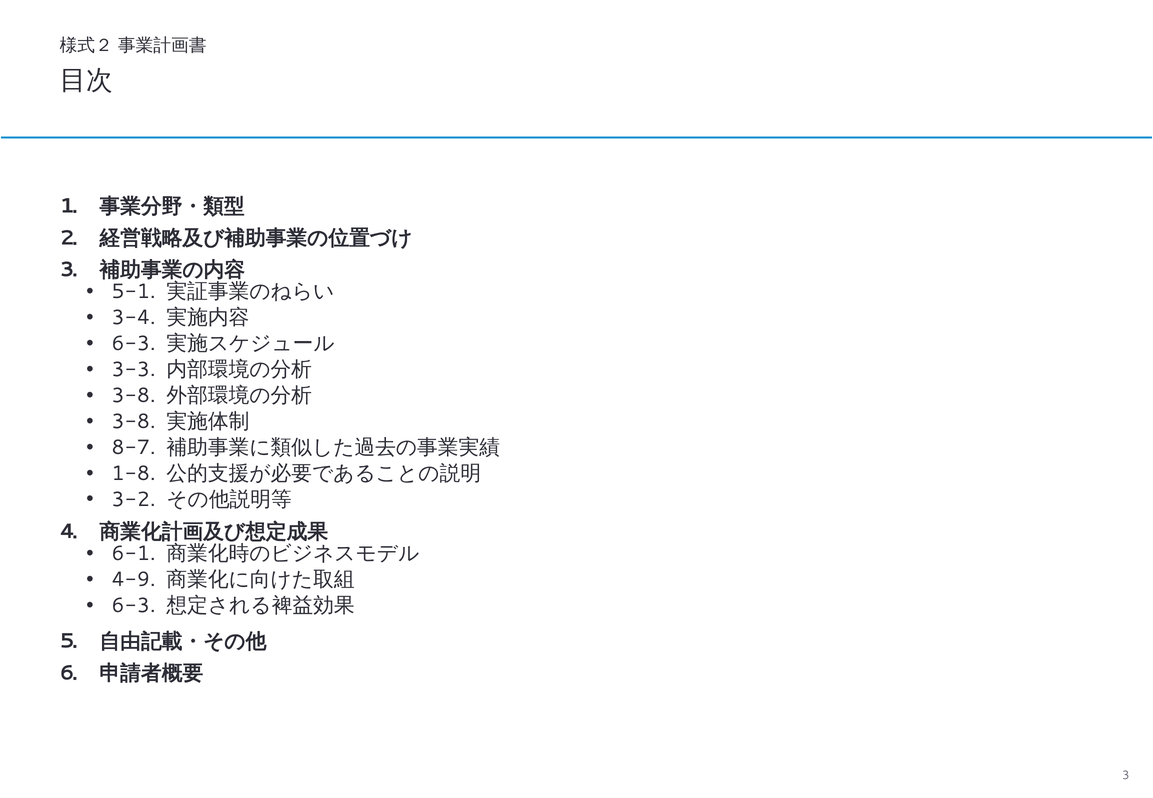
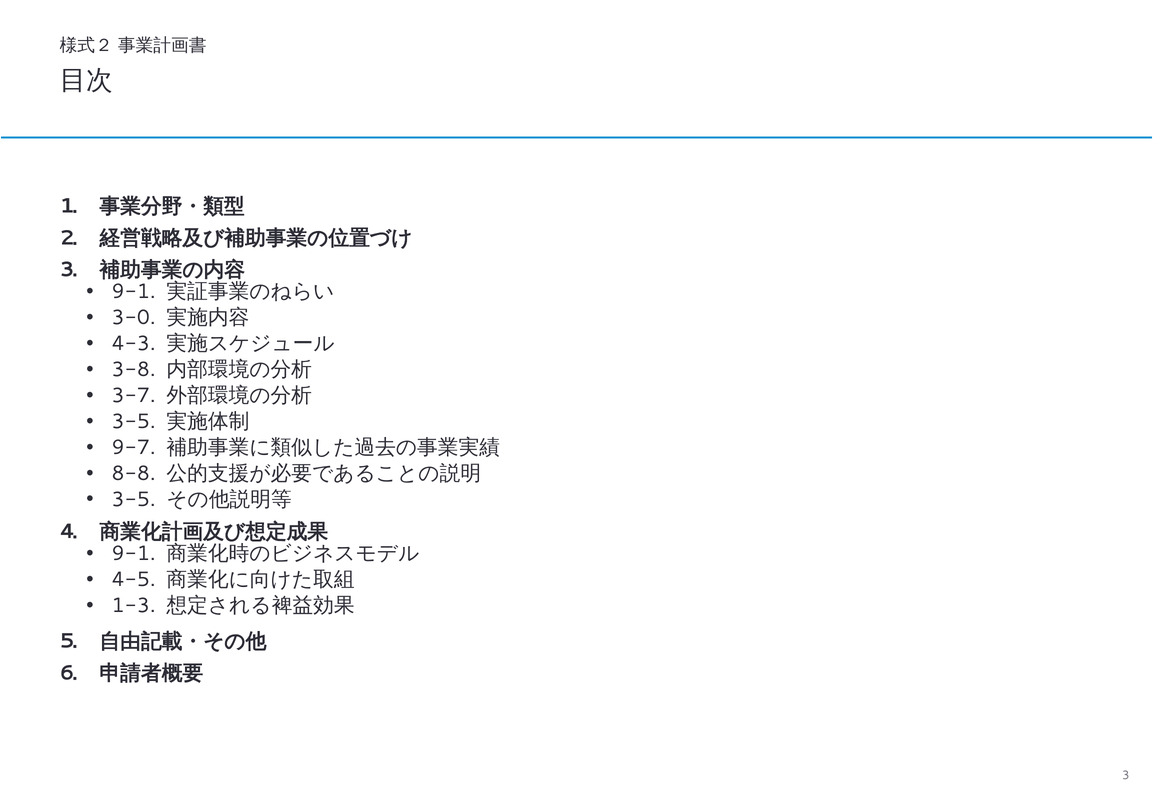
5-1: 5-1 -> 9-1 (134, 292)
3-4: 3-4 -> 3-0 (134, 318)
6-3: 6-3 -> 4-3 (134, 344)
3-3: 3-3 -> 3-8 (134, 370)
3-8: 3-8 -> 3-7 (134, 396)
3-8: 3-8 -> 3-5 (134, 422)
8-7: 8-7 -> 9-7 (134, 448)
1-8: 1-8 -> 8-8 (134, 474)
3-2: 3-2 -> 3-5 (134, 500)
6-1: 6-1 -> 9-1 (134, 554)
4-9: 4-9 -> 4-5 (134, 580)
6-3: 6-3 -> 1-3 (134, 606)
